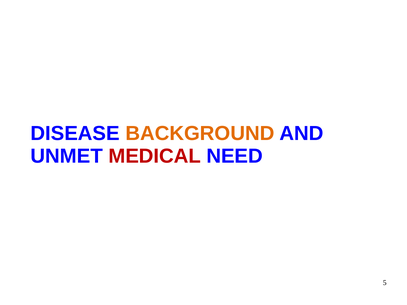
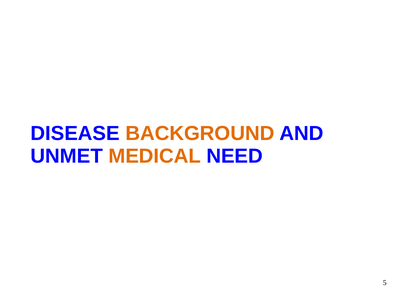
MEDICAL colour: red -> orange (155, 156)
